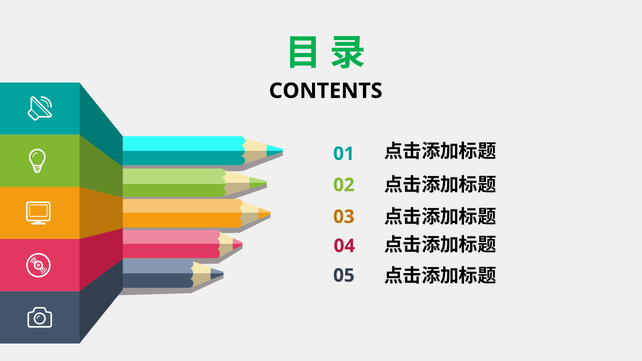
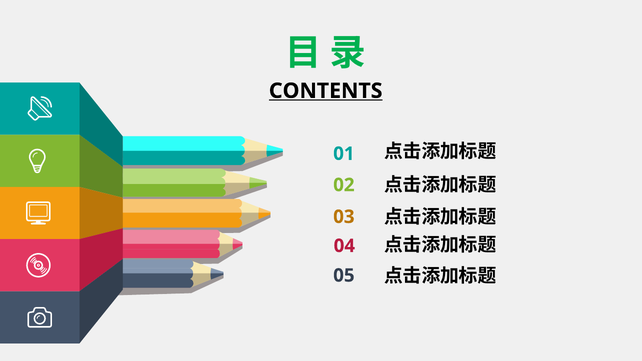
CONTENTS underline: none -> present (326, 91)
